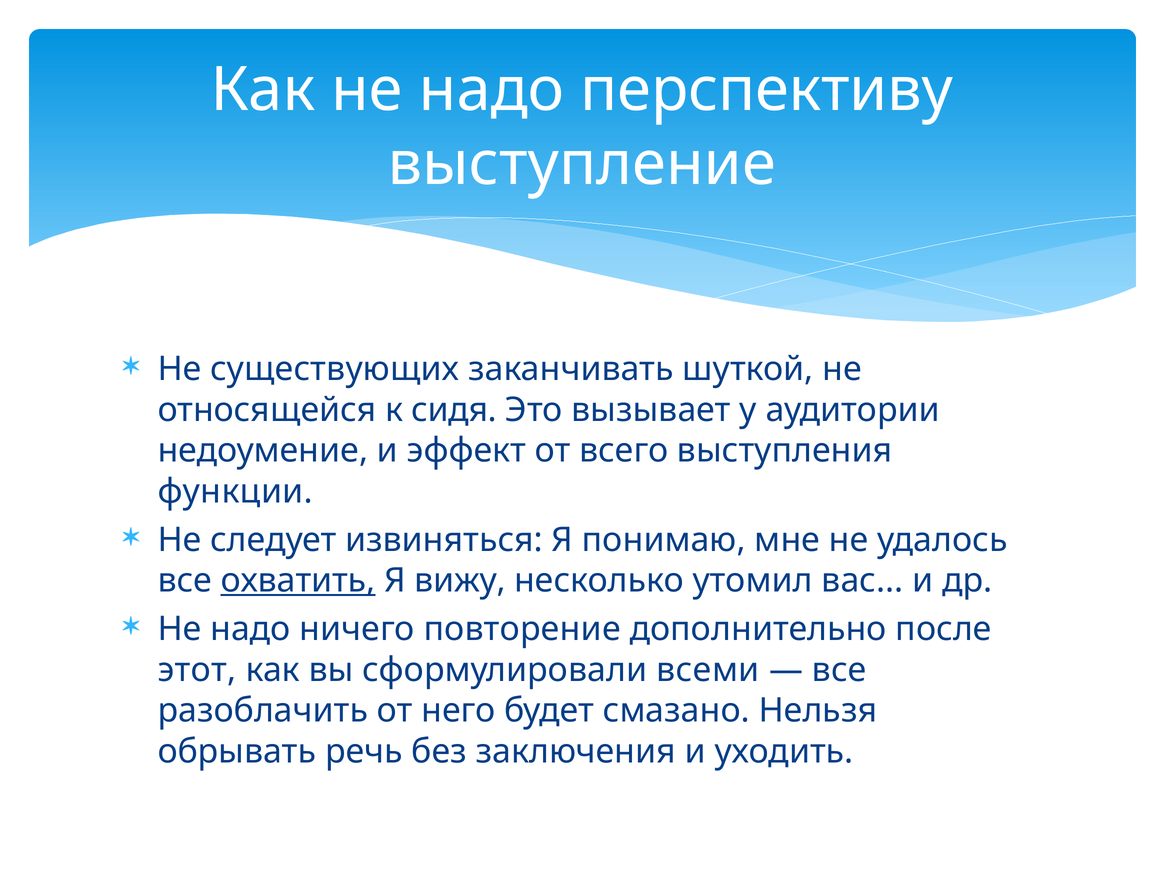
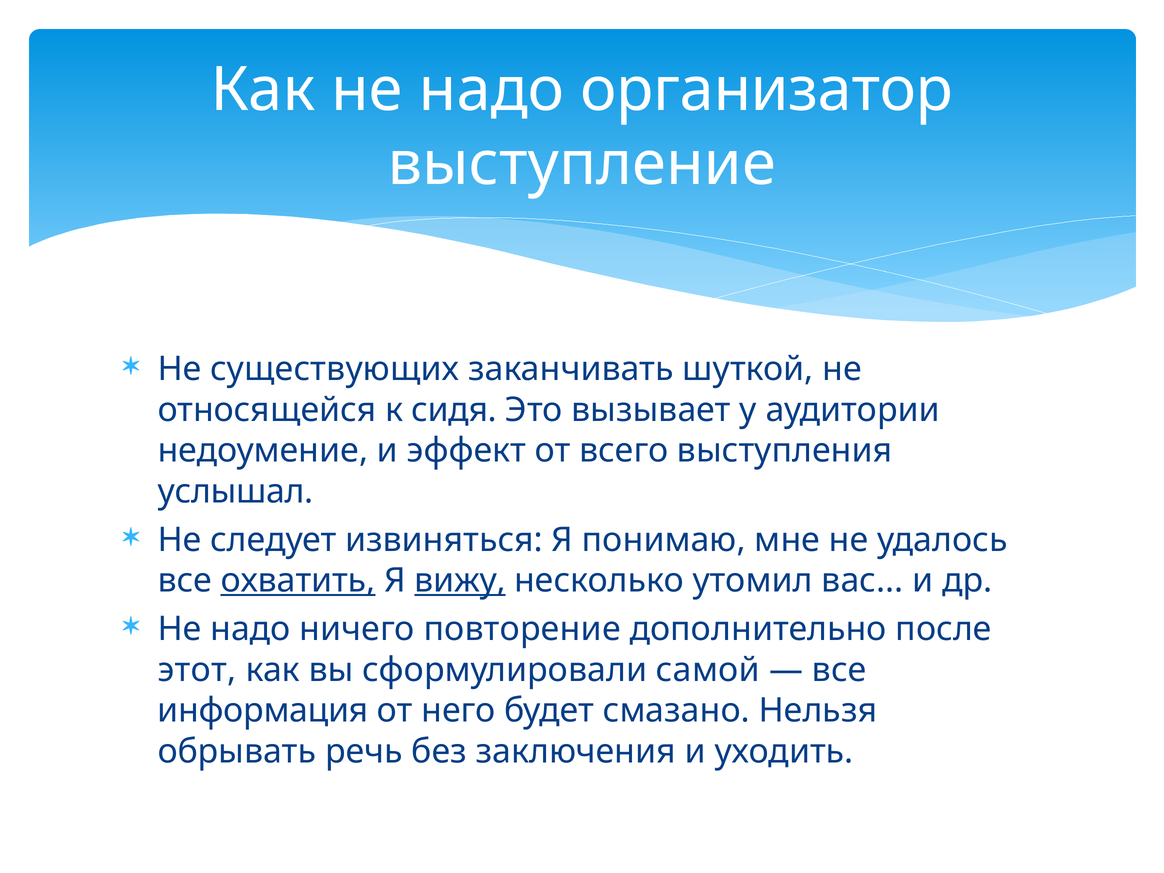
перспективу: перспективу -> организатор (767, 90)
функции: функции -> услышал (236, 491)
вижу underline: none -> present (460, 581)
всеми: всеми -> самой (708, 670)
разоблачить: разоблачить -> информация (263, 711)
